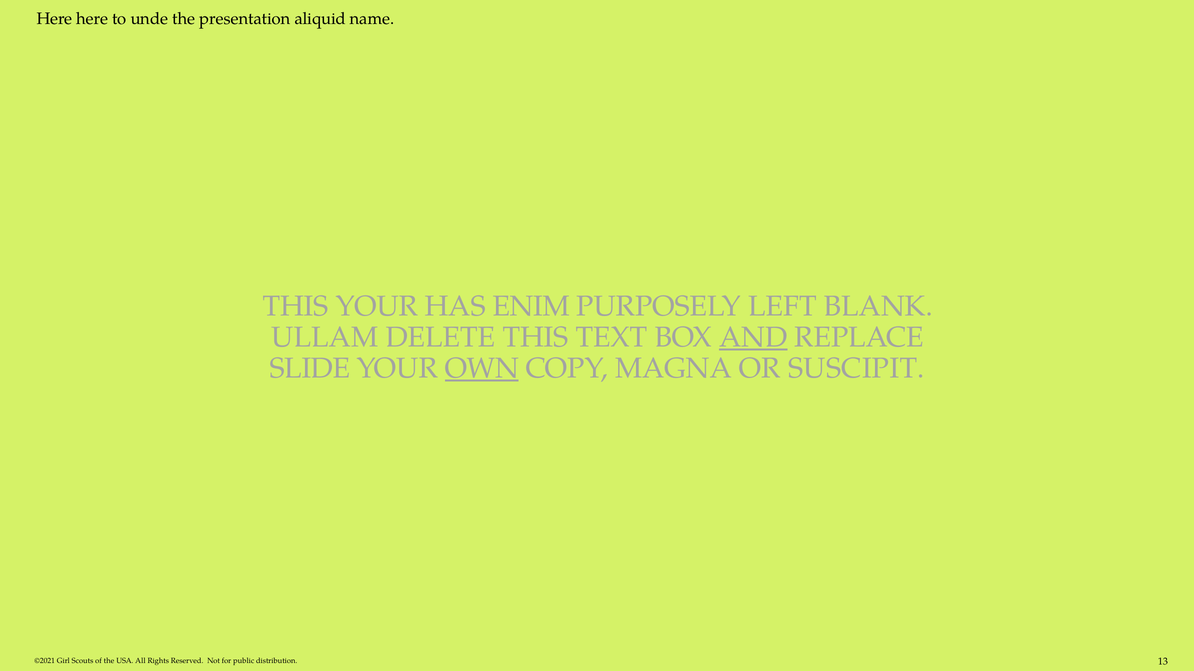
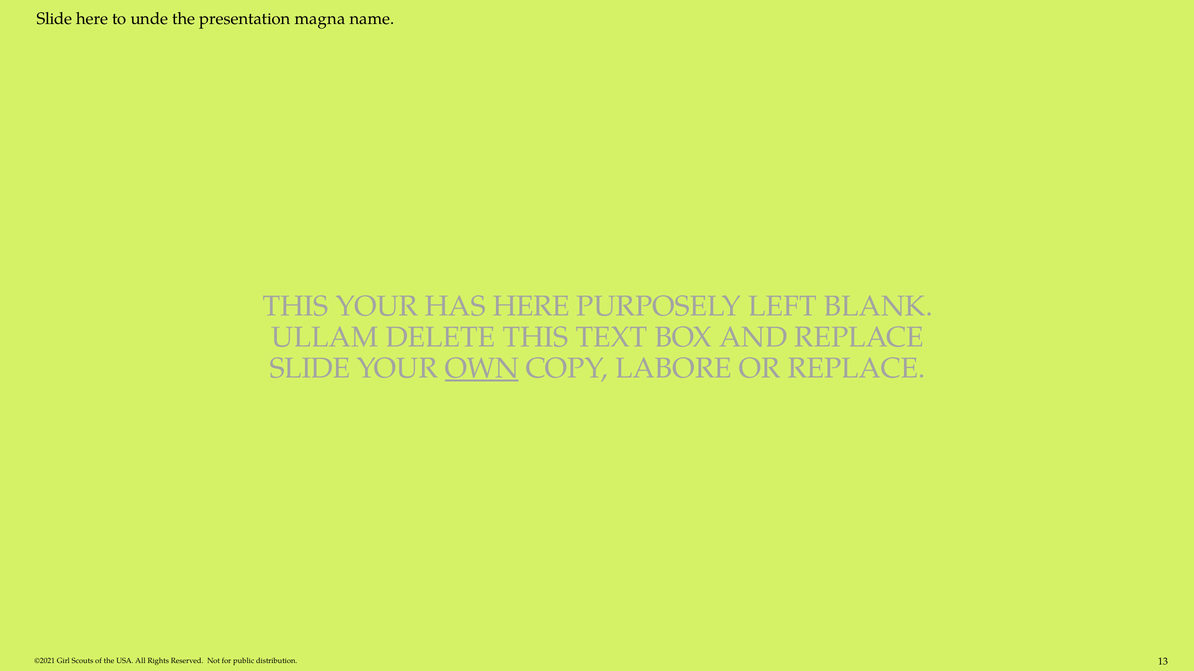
Here: Here -> Slide (55, 19)
aliquid: aliquid -> magna (320, 19)
HAS ENIM: ENIM -> HERE (531, 307)
AND underline: present -> none (753, 338)
MAGNA: MAGNA -> LABORE (673, 368)
OR SUSCIPIT: SUSCIPIT -> REPLACE (857, 368)
